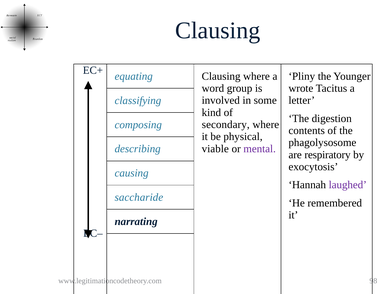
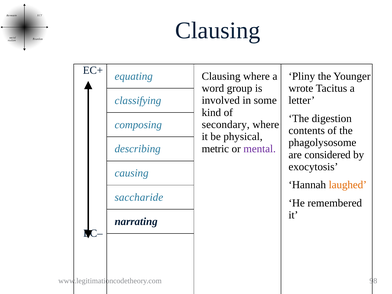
viable: viable -> metric (215, 149)
respiratory: respiratory -> considered (328, 155)
laughed colour: purple -> orange (348, 185)
